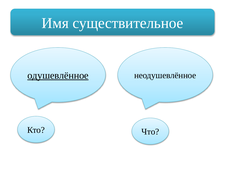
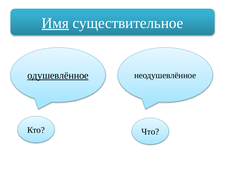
Имя underline: none -> present (55, 23)
